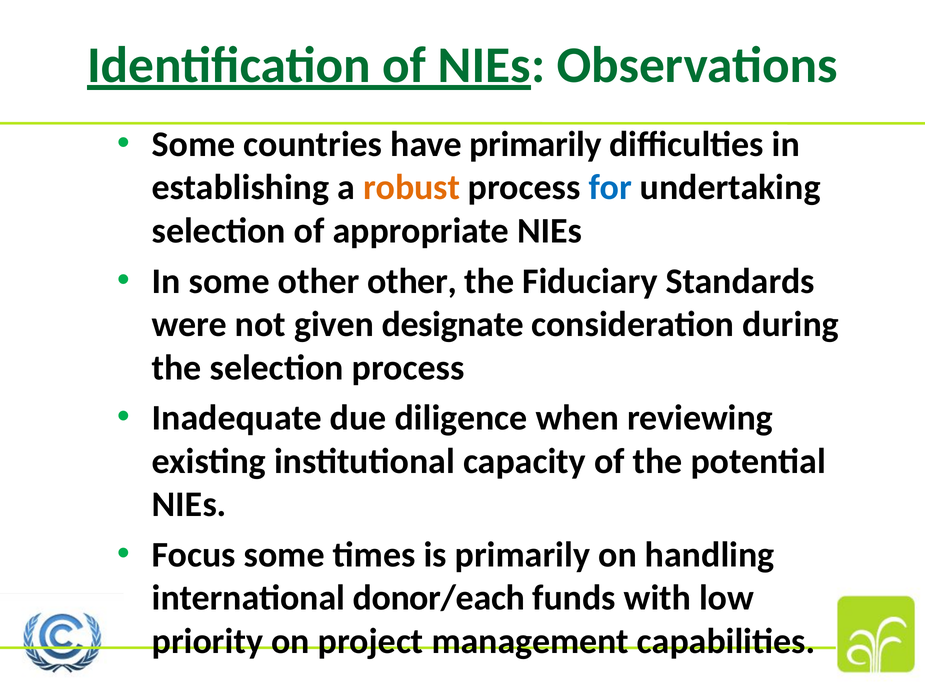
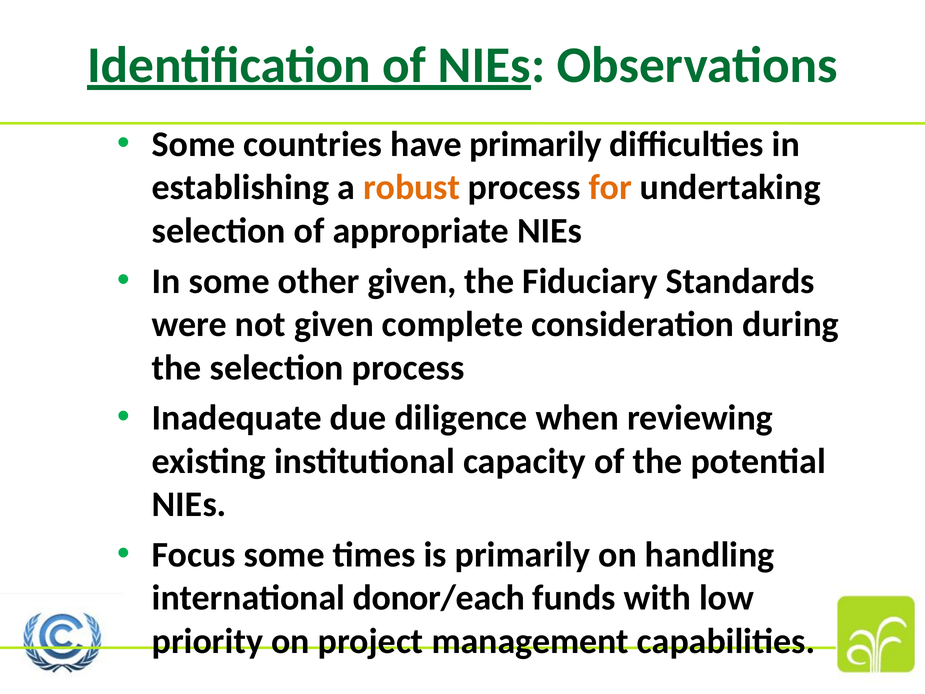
for colour: blue -> orange (610, 188)
other other: other -> given (412, 281)
designate: designate -> complete (453, 324)
